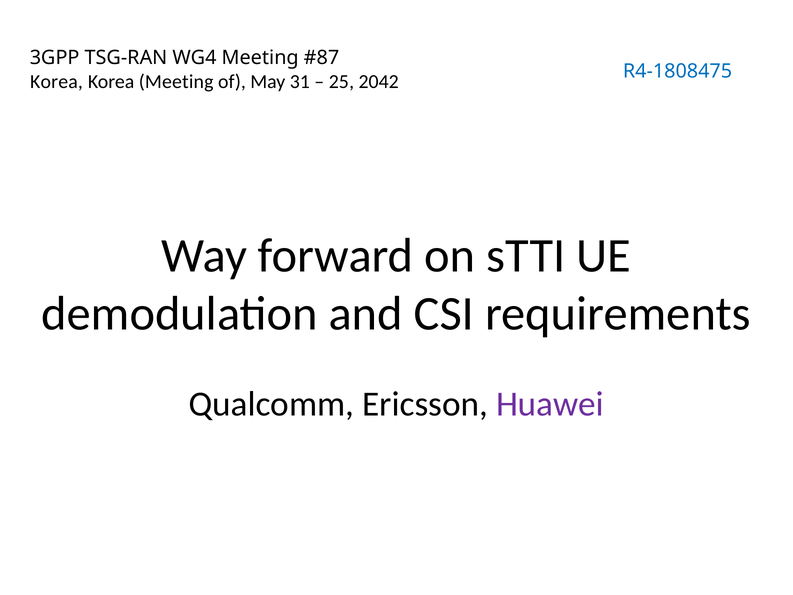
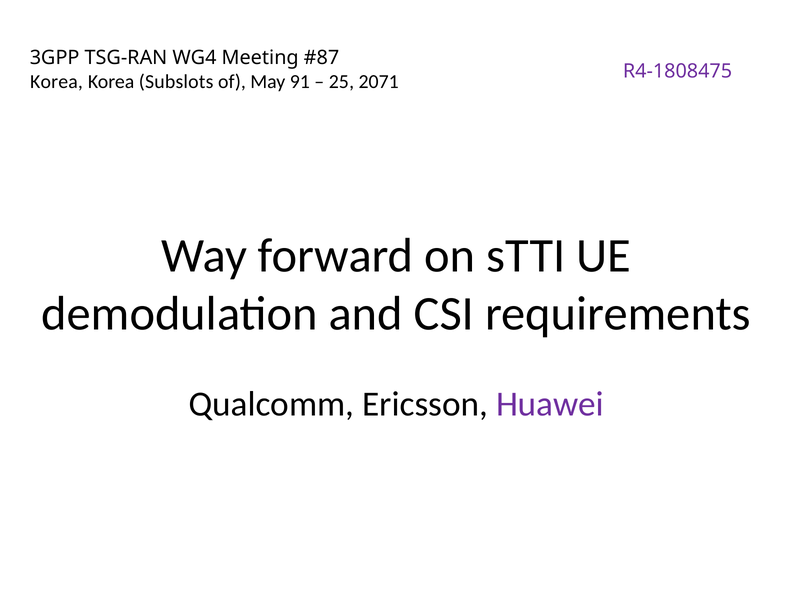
R4-1808475 colour: blue -> purple (678, 71)
Korea Meeting: Meeting -> Subslots (176, 81)
31: 31 -> 91 (300, 81)
2042: 2042 -> 2071 (379, 81)
